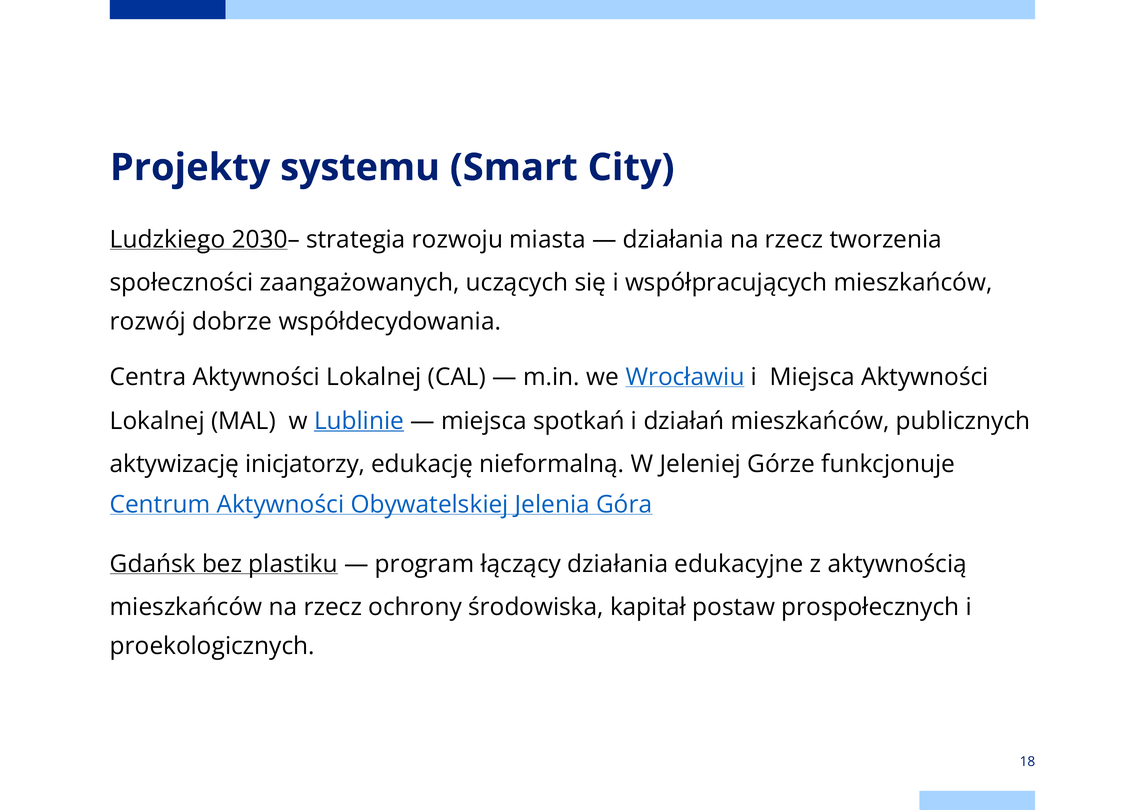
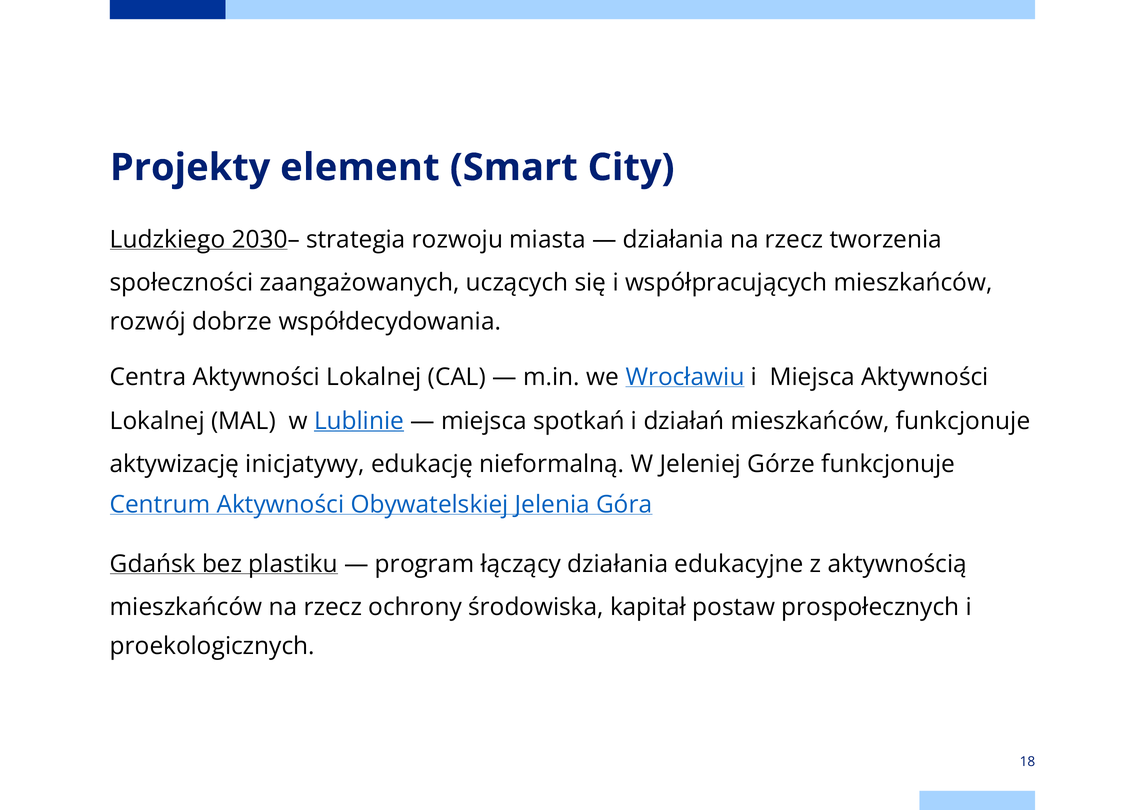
systemu: systemu -> element (360, 167)
mieszkańców publicznych: publicznych -> funkcjonuje (963, 421)
inicjatorzy: inicjatorzy -> inicjatywy (305, 464)
